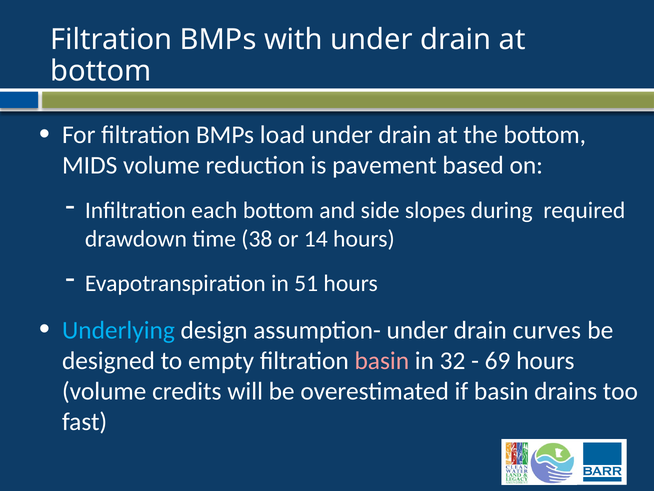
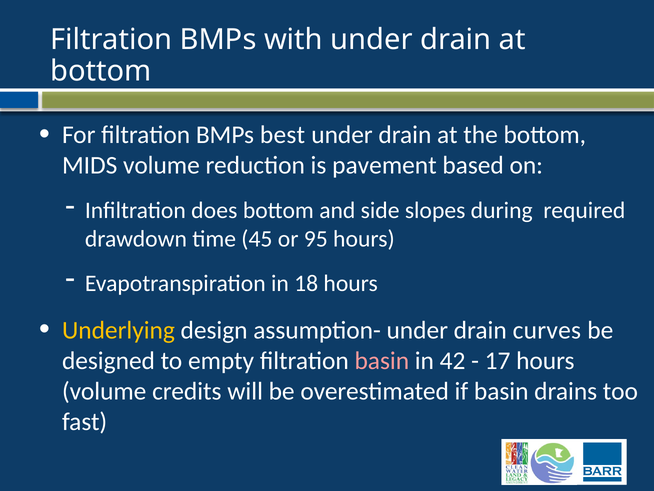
load: load -> best (283, 135)
each: each -> does (214, 210)
38: 38 -> 45 (257, 239)
14: 14 -> 95 (316, 239)
51: 51 -> 18 (306, 283)
Underlying colour: light blue -> yellow (118, 330)
32: 32 -> 42 (453, 360)
69: 69 -> 17 (498, 360)
